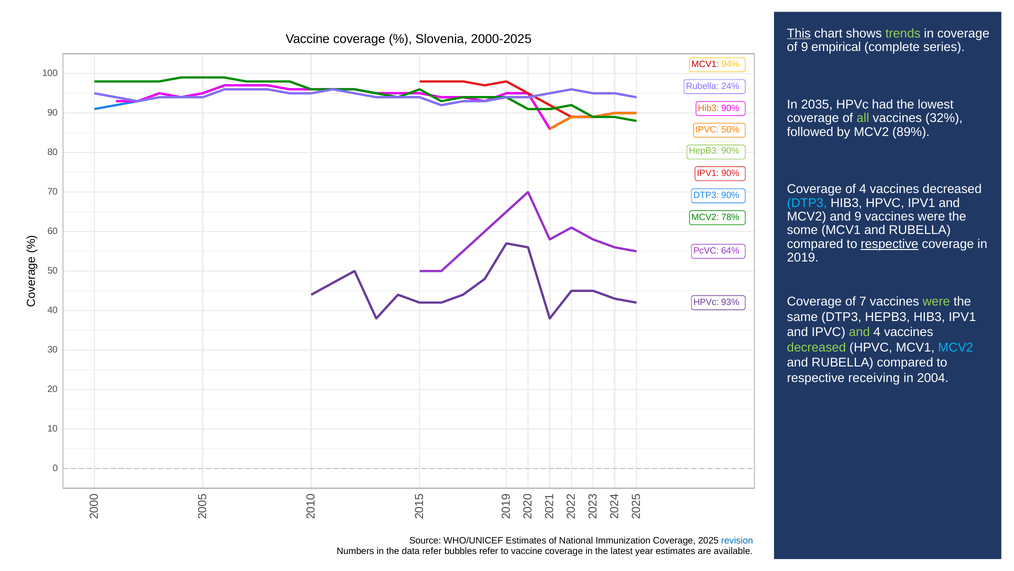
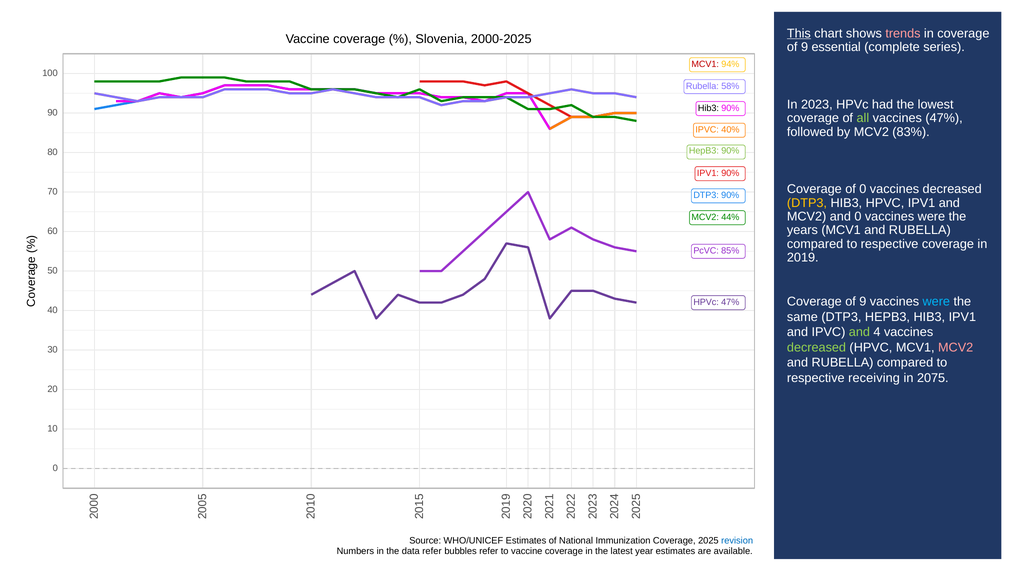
trends colour: light green -> pink (903, 33)
empirical: empirical -> essential (836, 47)
24%: 24% -> 58% (730, 86)
2035: 2035 -> 2023 (817, 104)
Hib3 colour: orange -> black (708, 108)
vaccines 32%: 32% -> 47% (944, 118)
50%: 50% -> 40% (730, 130)
89%: 89% -> 83% (911, 132)
of 4: 4 -> 0 (863, 189)
DTP3 colour: light blue -> yellow (807, 203)
and 9: 9 -> 0 (858, 216)
78%: 78% -> 44% (730, 217)
some: some -> years (802, 230)
respective underline: present -> none (890, 244)
64%: 64% -> 85% (730, 251)
7: 7 -> 9 (863, 301)
were colour: light green -> light blue (936, 301)
HPVc 93%: 93% -> 47% (730, 302)
MCV2 colour: light blue -> pink (956, 347)
2004: 2004 -> 2075 (933, 378)
